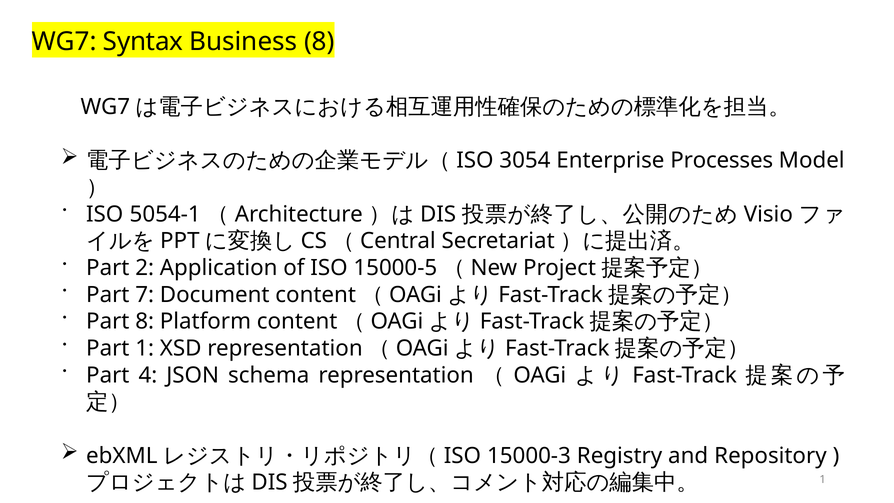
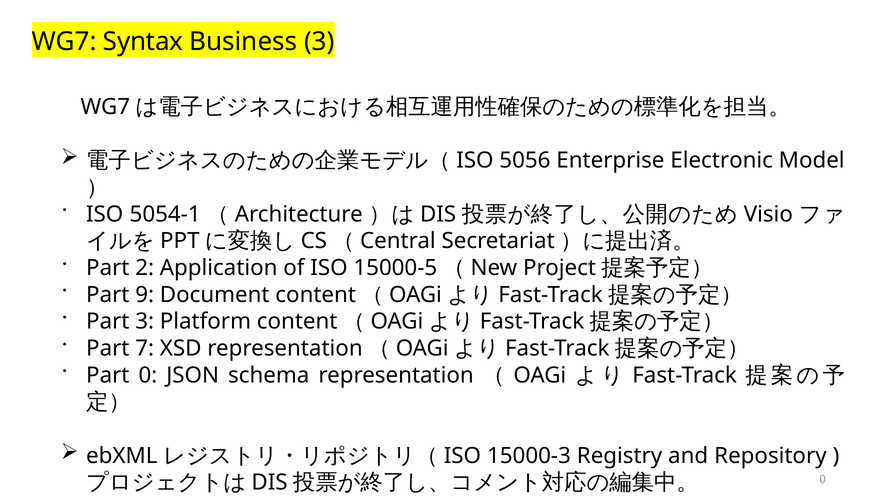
Business 8: 8 -> 3 (319, 41)
3054: 3054 -> 5056 (525, 161)
Processes: Processes -> Electronic (722, 161)
7: 7 -> 9 (145, 295)
Part 8: 8 -> 3 (145, 321)
Part 1: 1 -> 7 (145, 348)
Part 4: 4 -> 0 (148, 375)
1: 1 -> 0 (823, 479)
